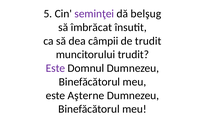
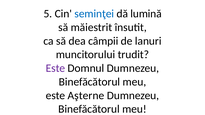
seminţei colour: purple -> blue (94, 14)
belşug: belşug -> lumină (146, 14)
îmbrăcat: îmbrăcat -> măiestrit (91, 27)
de trudit: trudit -> lanuri (148, 41)
